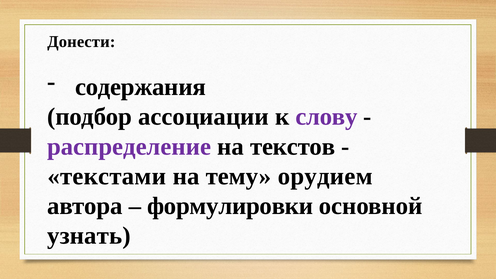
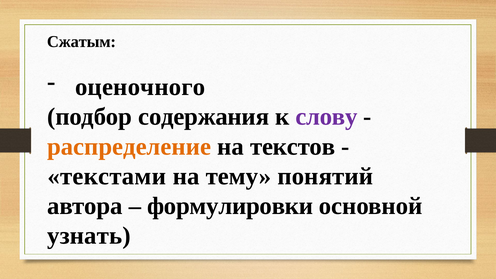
Донести: Донести -> Сжатым (81, 42)
содержания: содержания -> оценочного (140, 87)
ассоциации: ассоциации -> содержания (204, 117)
распределение colour: purple -> orange (129, 147)
орудием: орудием -> понятий (325, 176)
